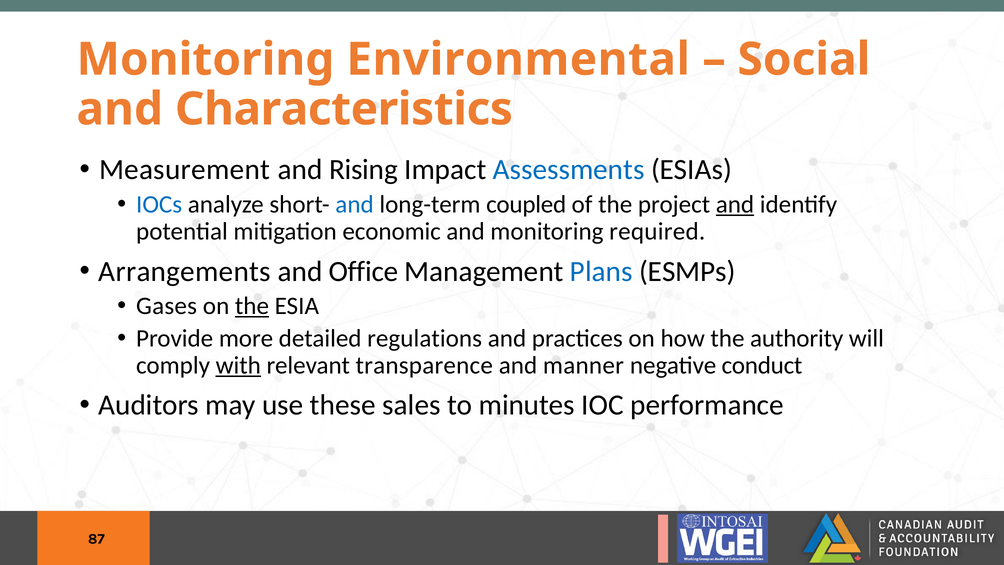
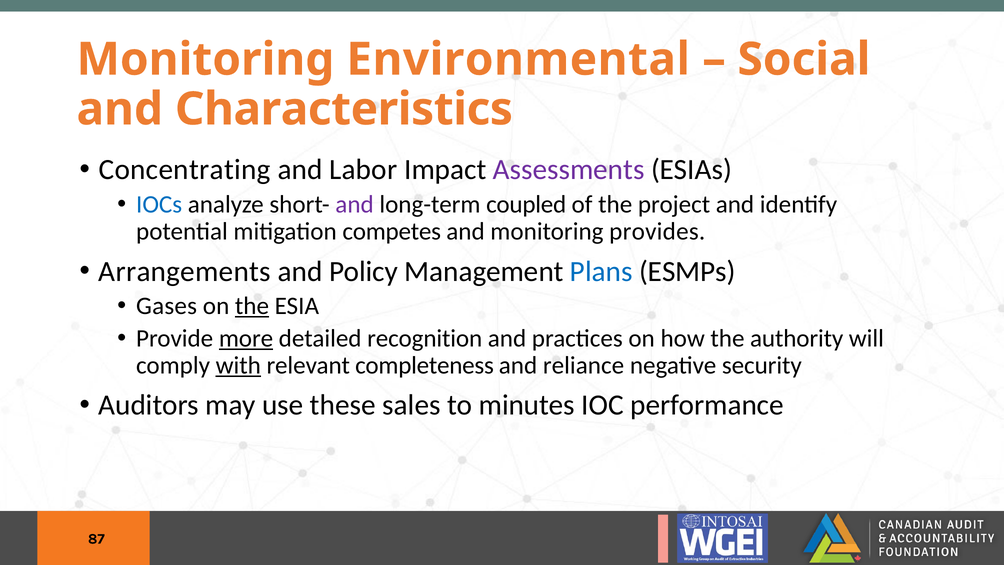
Measurement: Measurement -> Concentrating (185, 170)
Rising: Rising -> Labor (363, 170)
Assessments colour: blue -> purple (569, 170)
and colour: blue -> purple (355, 204)
and underline: present -> none (735, 204)
economic: economic -> competes (392, 231)
required: required -> provides (657, 231)
Office: Office -> Policy (363, 271)
more underline: none -> present (246, 338)
regulations: regulations -> recognition (425, 338)
transparence: transparence -> completeness (424, 365)
manner: manner -> reliance (584, 365)
conduct: conduct -> security (762, 365)
